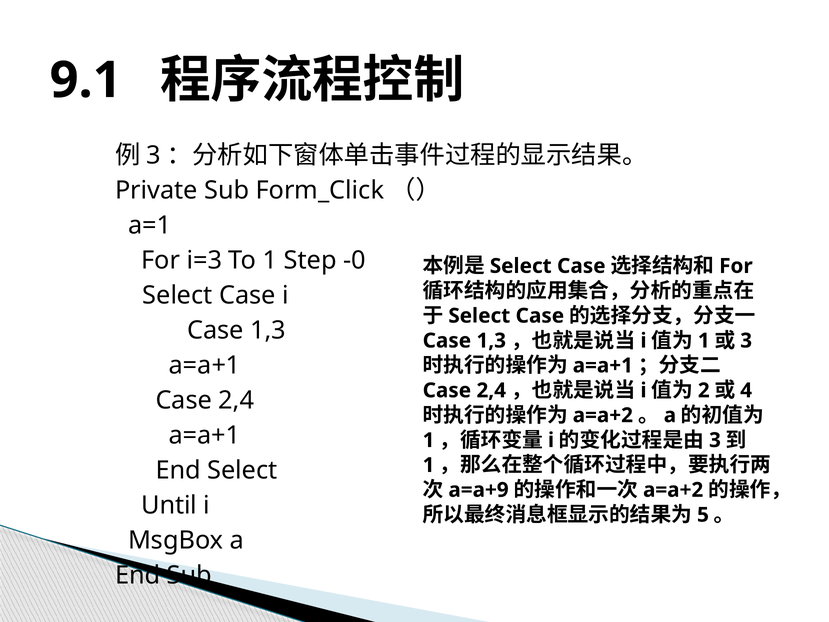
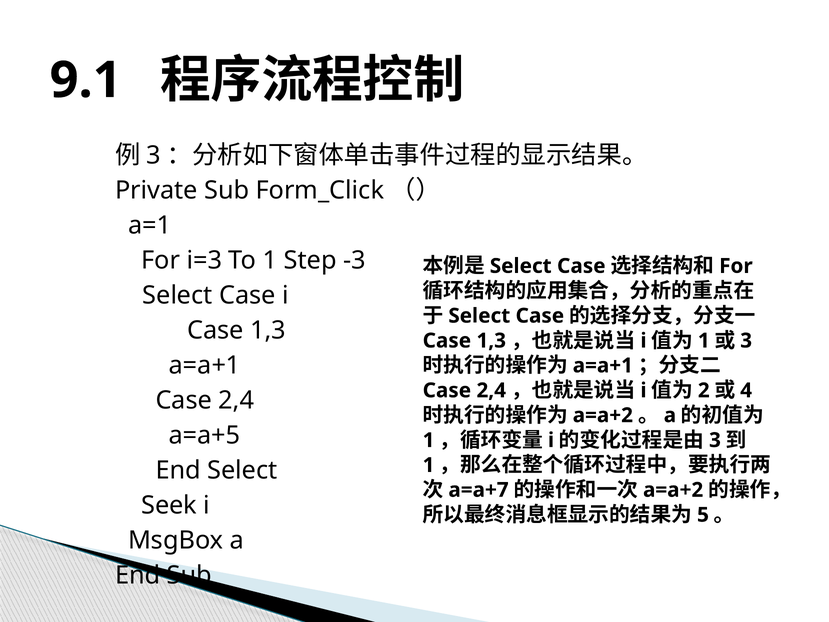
-0: -0 -> -3 (354, 260)
a=a+1: a=a+1 -> a=a+5 (205, 435)
a=a+9: a=a+9 -> a=a+7 (478, 490)
Until: Until -> Seek (169, 505)
